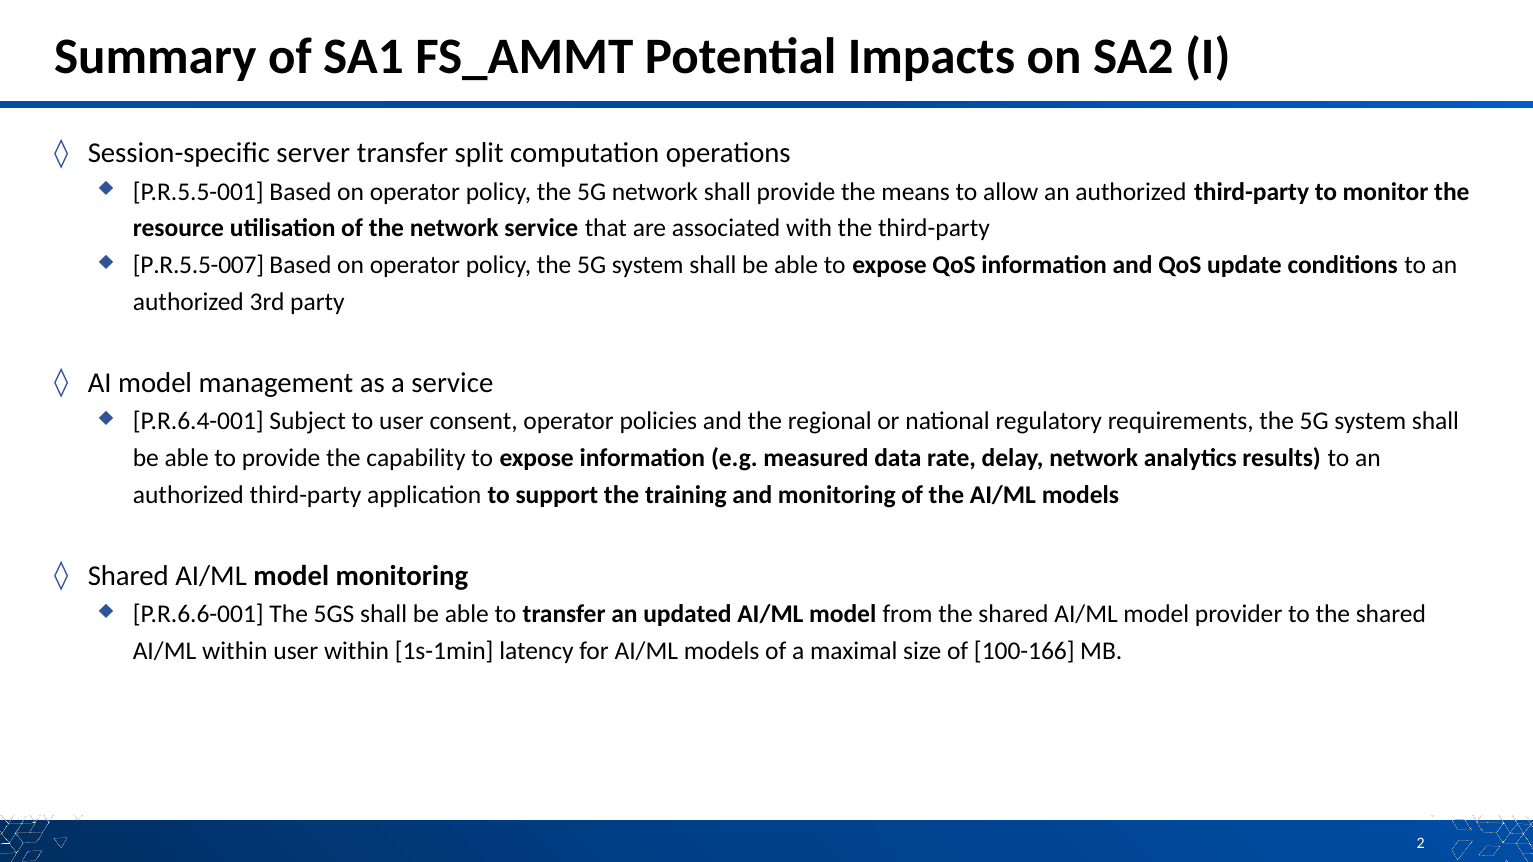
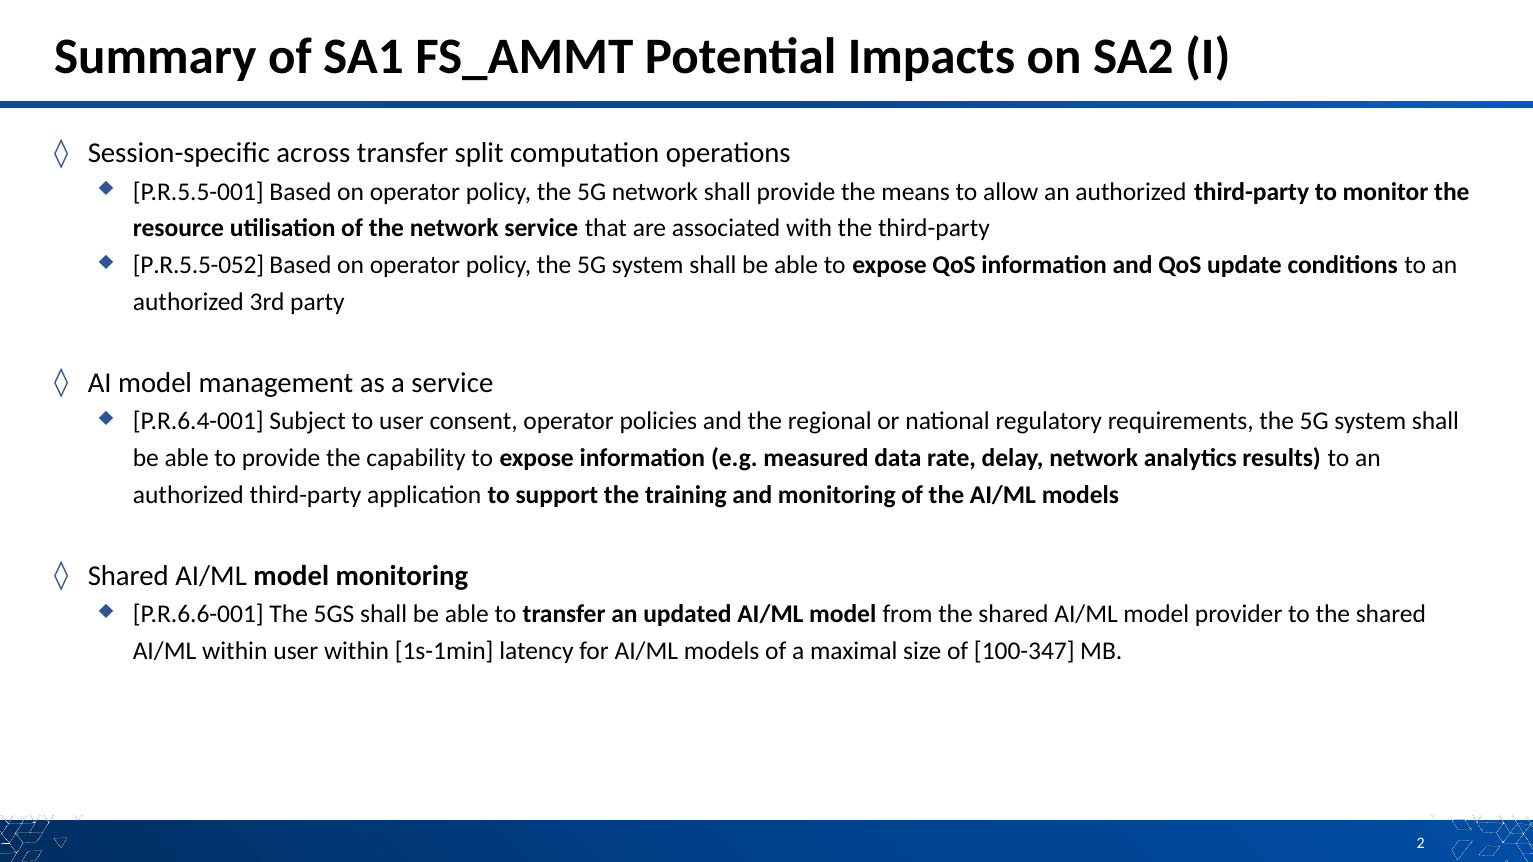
server: server -> across (313, 153)
P.R.5.5-007: P.R.5.5-007 -> P.R.5.5-052 (198, 265)
100-166: 100-166 -> 100-347 (1024, 651)
